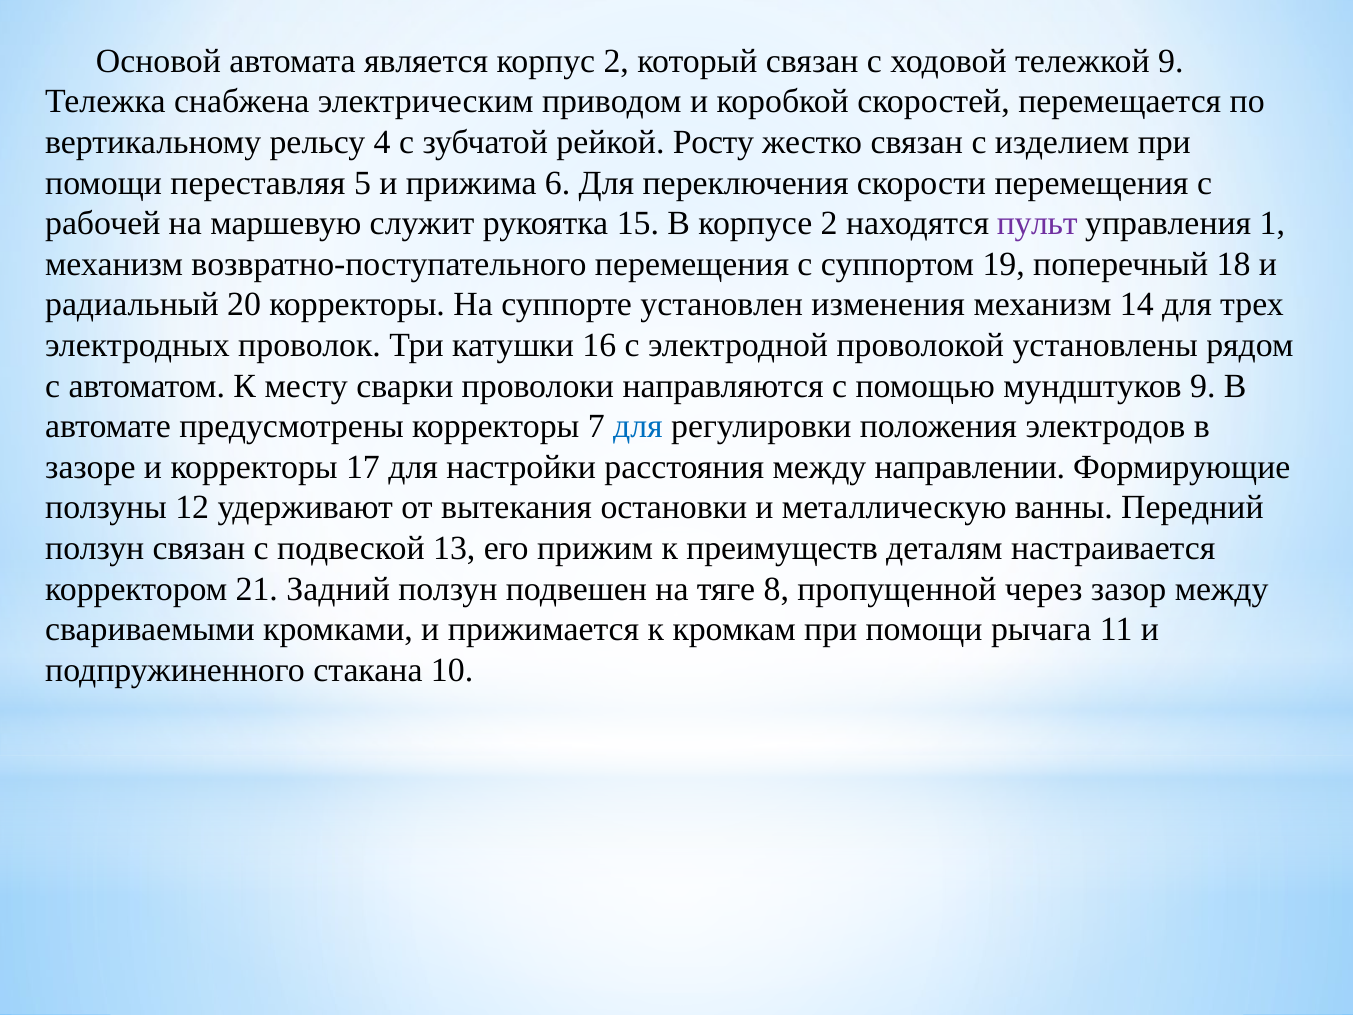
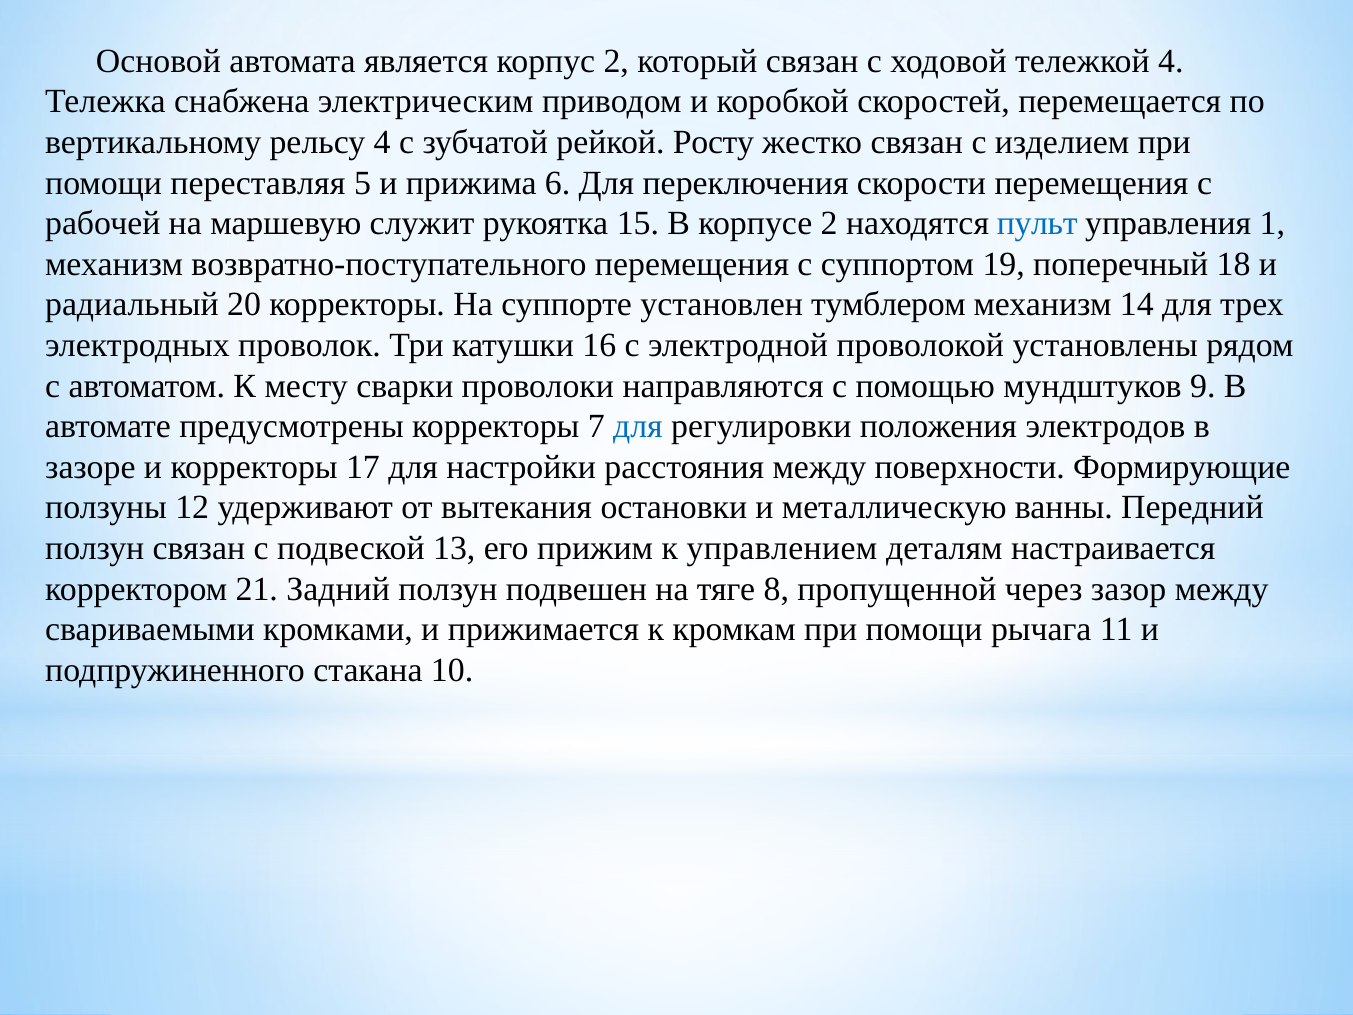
тележкой 9: 9 -> 4 (1171, 61)
пульт colour: purple -> blue (1037, 223)
изменения: изменения -> тумблером (888, 305)
направлении: направлении -> поверхности (970, 467)
преимуществ: преимуществ -> управлением (782, 548)
